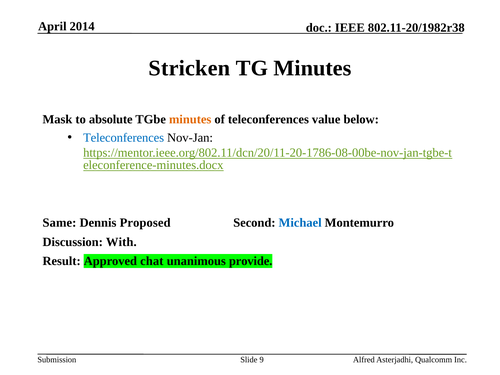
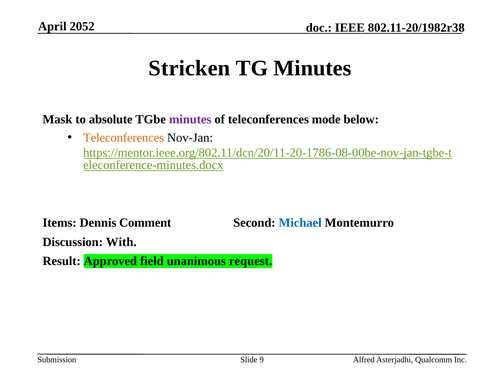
2014: 2014 -> 2052 (82, 27)
minutes colour: orange -> purple (190, 119)
value: value -> mode (326, 119)
Teleconferences colour: blue -> orange (124, 138)
Same: Same -> Items (60, 223)
Proposed: Proposed -> Comment (145, 223)
chat: chat -> field (152, 261)
provide: provide -> request (251, 261)
